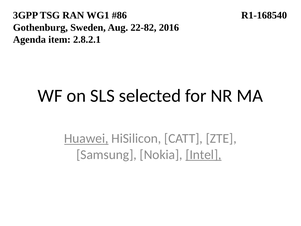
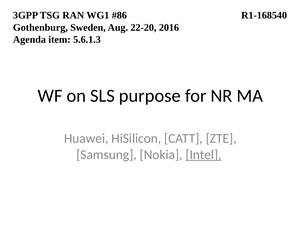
22-82: 22-82 -> 22-20 (143, 27)
2.8.2.1: 2.8.2.1 -> 5.6.1.3 (87, 39)
selected: selected -> purpose (150, 96)
Huawei underline: present -> none (86, 138)
